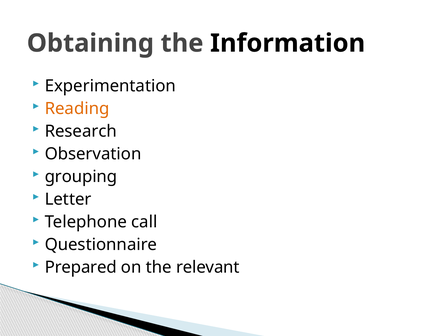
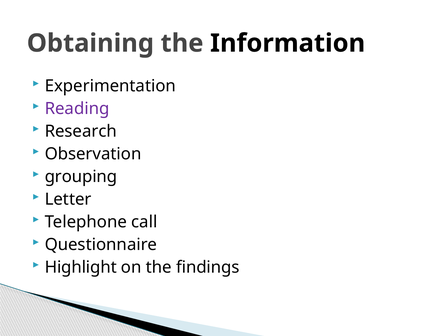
Reading colour: orange -> purple (77, 109)
Prepared: Prepared -> Highlight (81, 267)
relevant: relevant -> findings (208, 267)
